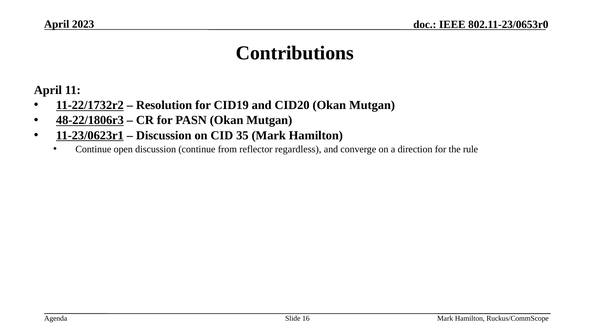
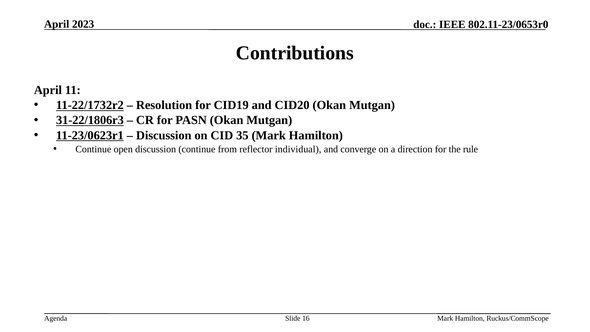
48-22/1806r3: 48-22/1806r3 -> 31-22/1806r3 (90, 120)
regardless: regardless -> individual (298, 149)
